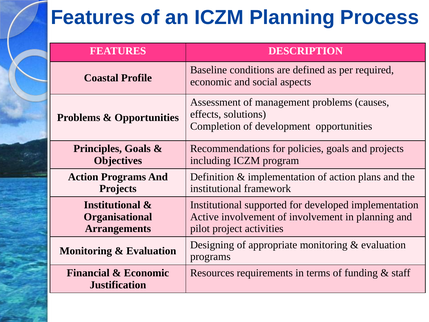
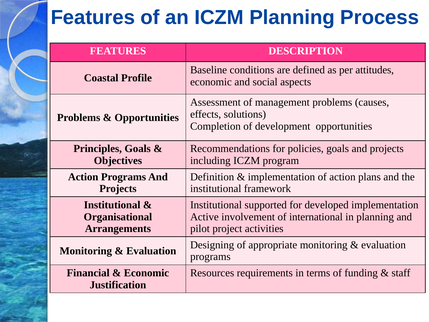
required: required -> attitudes (375, 70)
of involvement: involvement -> international (316, 217)
